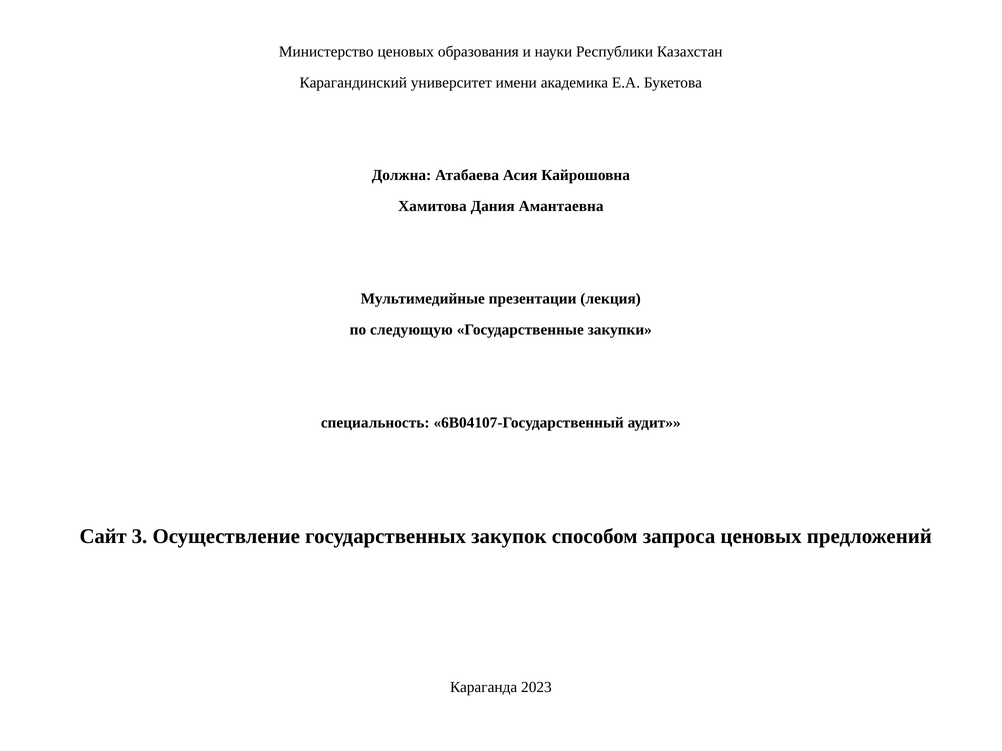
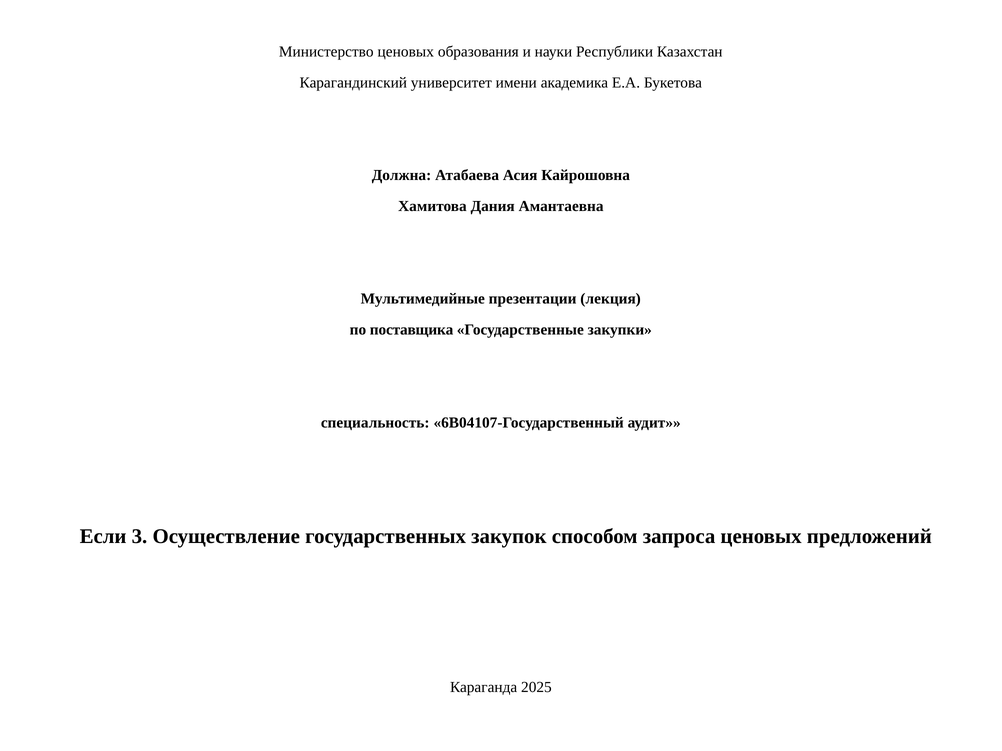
следующую: следующую -> поставщика (412, 330)
Сайт: Сайт -> Если (103, 537)
2023: 2023 -> 2025 (536, 688)
